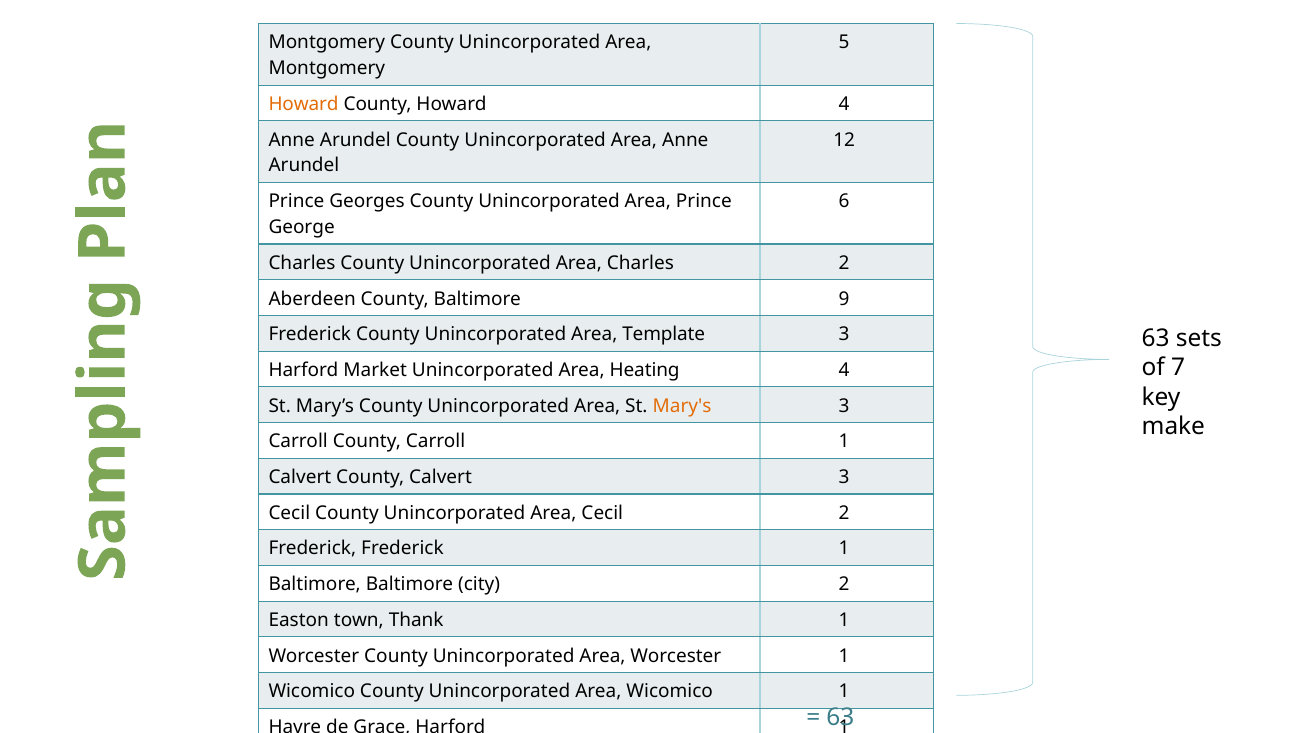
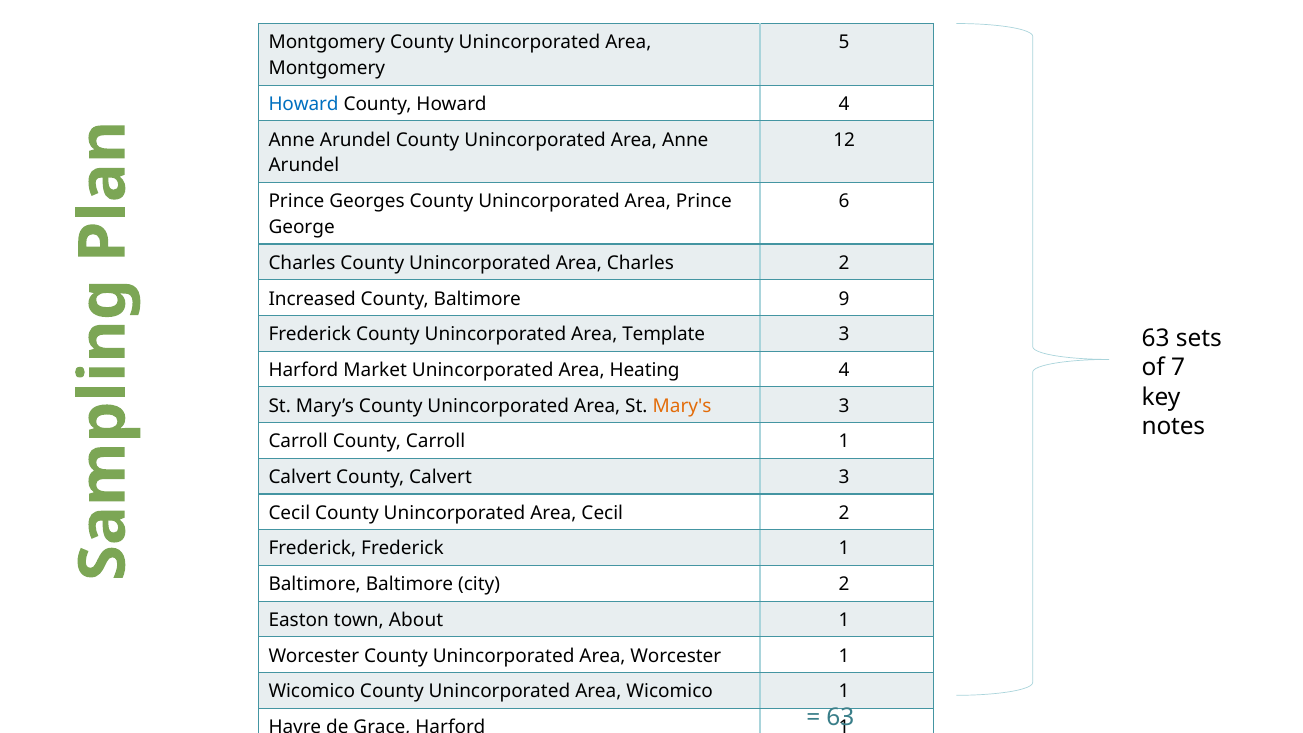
Howard colour: orange -> blue (304, 104)
Aberdeen: Aberdeen -> Increased (312, 299)
make: make -> notes (1173, 426)
Thank: Thank -> About (416, 620)
